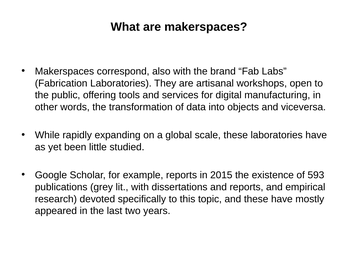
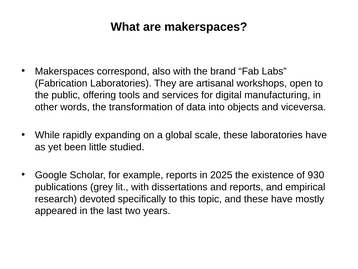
2015: 2015 -> 2025 (221, 175)
593: 593 -> 930 (316, 175)
